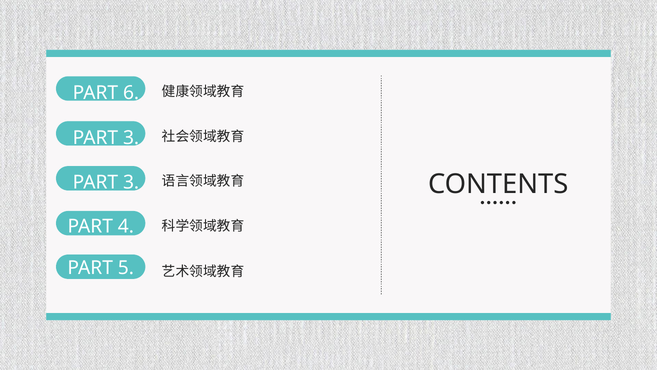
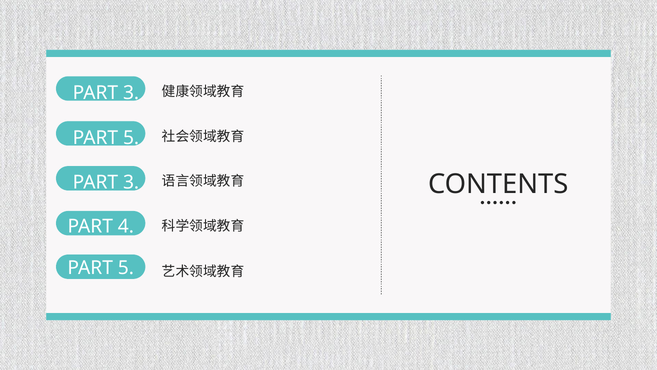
6: 6 -> 3 (131, 93)
3: 3 -> 5 (131, 138)
